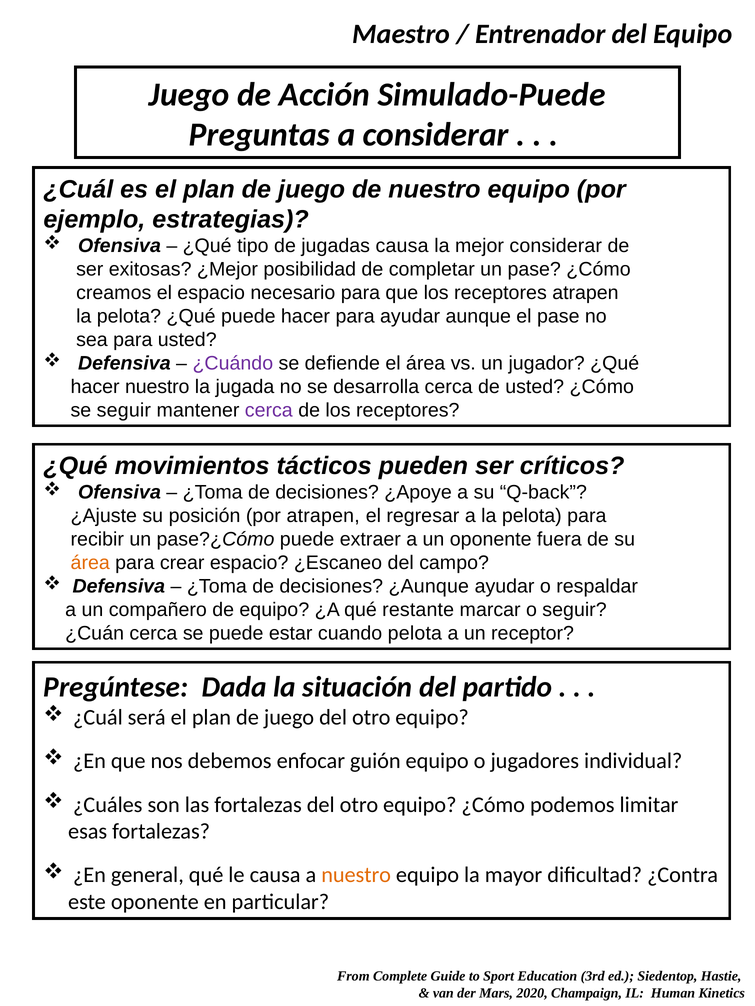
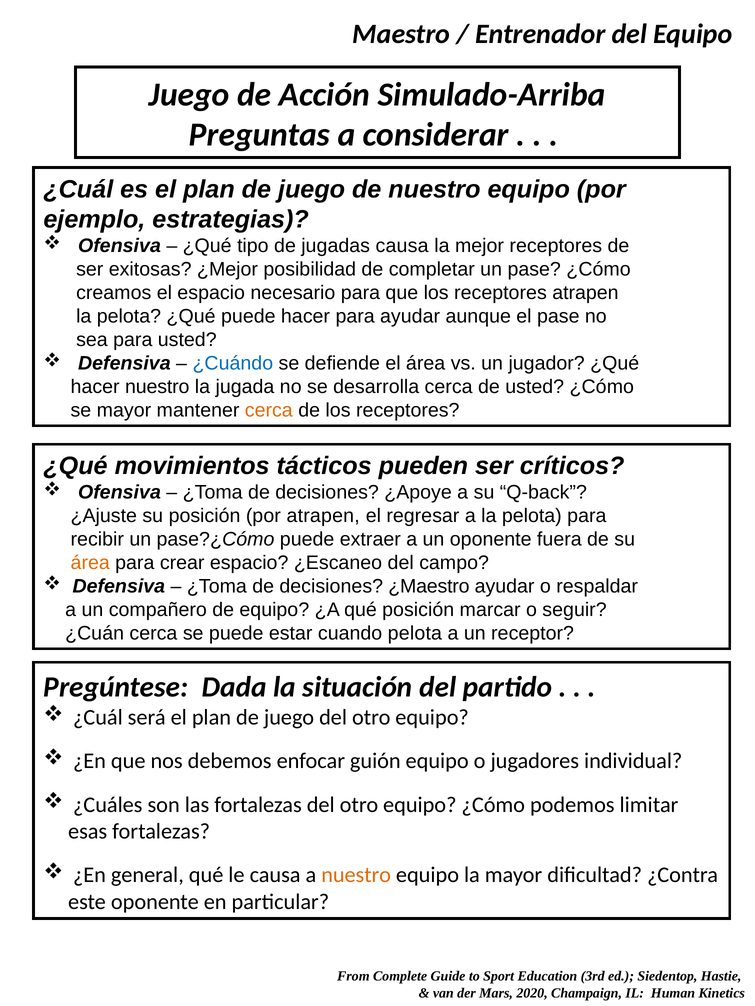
Simulado-Puede: Simulado-Puede -> Simulado-Arriba (492, 95)
mejor considerar: considerar -> receptores (556, 246)
¿Cuándo colour: purple -> blue (233, 364)
se seguir: seguir -> mayor (124, 411)
cerca colour: purple -> orange (269, 411)
¿Aunque: ¿Aunque -> ¿Maestro (429, 587)
qué restante: restante -> posición (418, 610)
